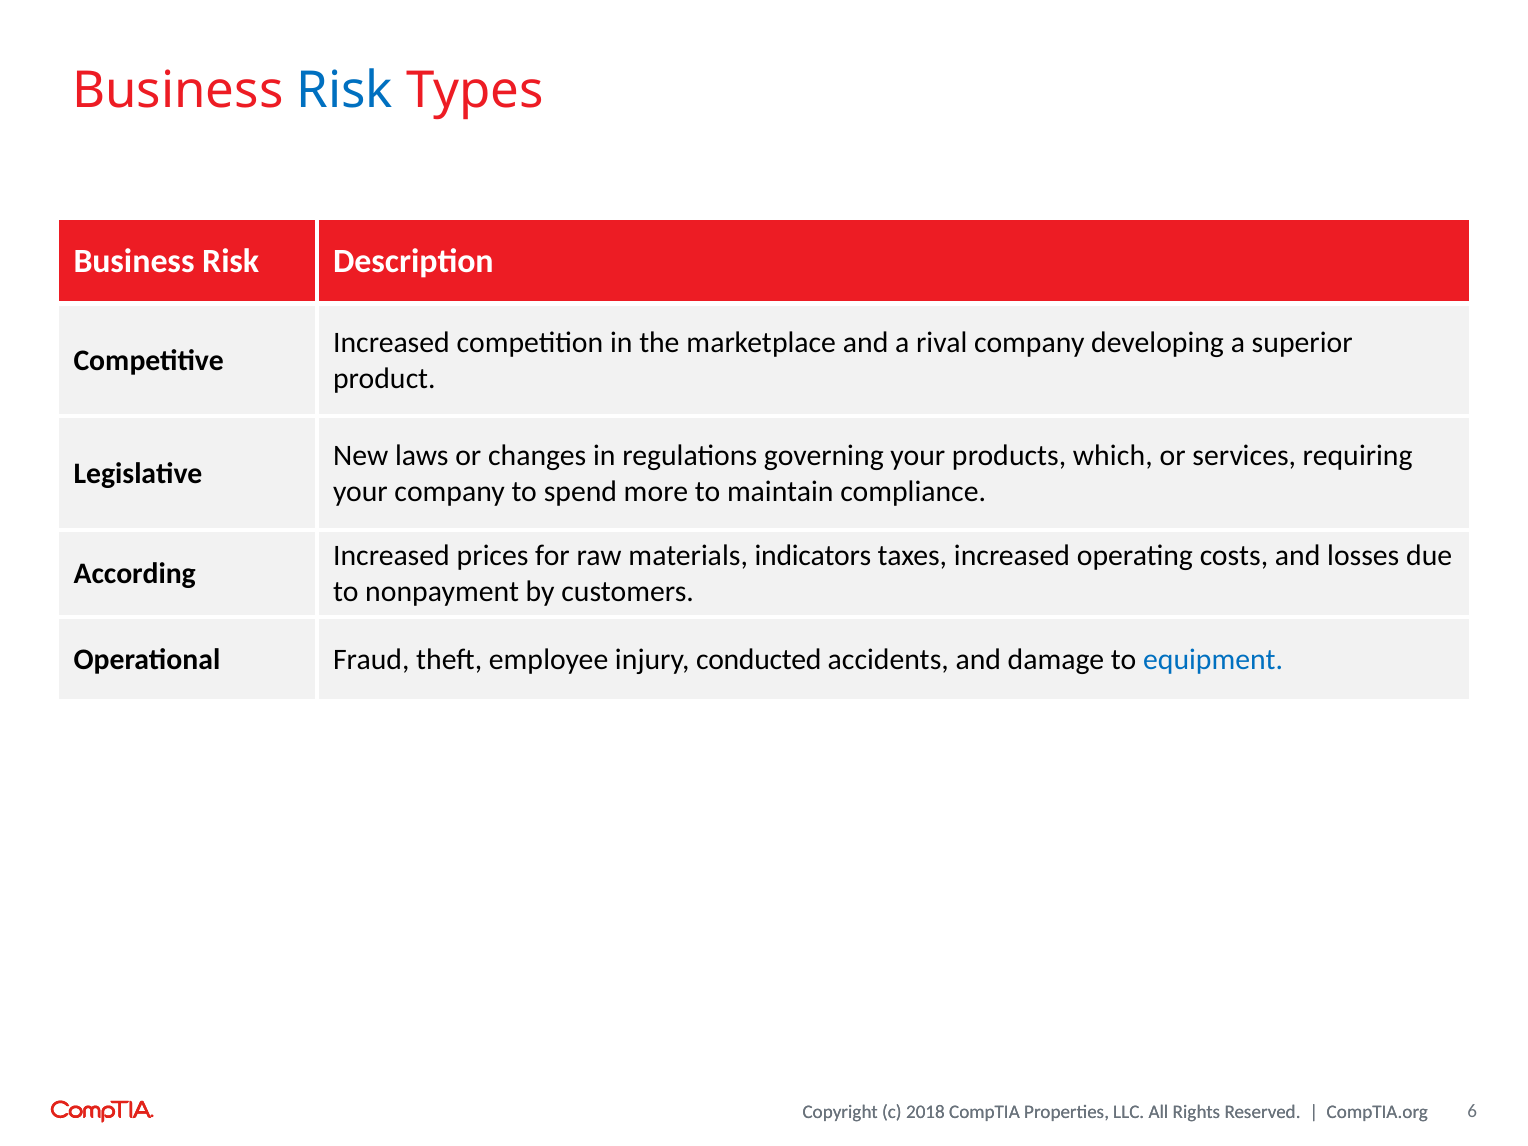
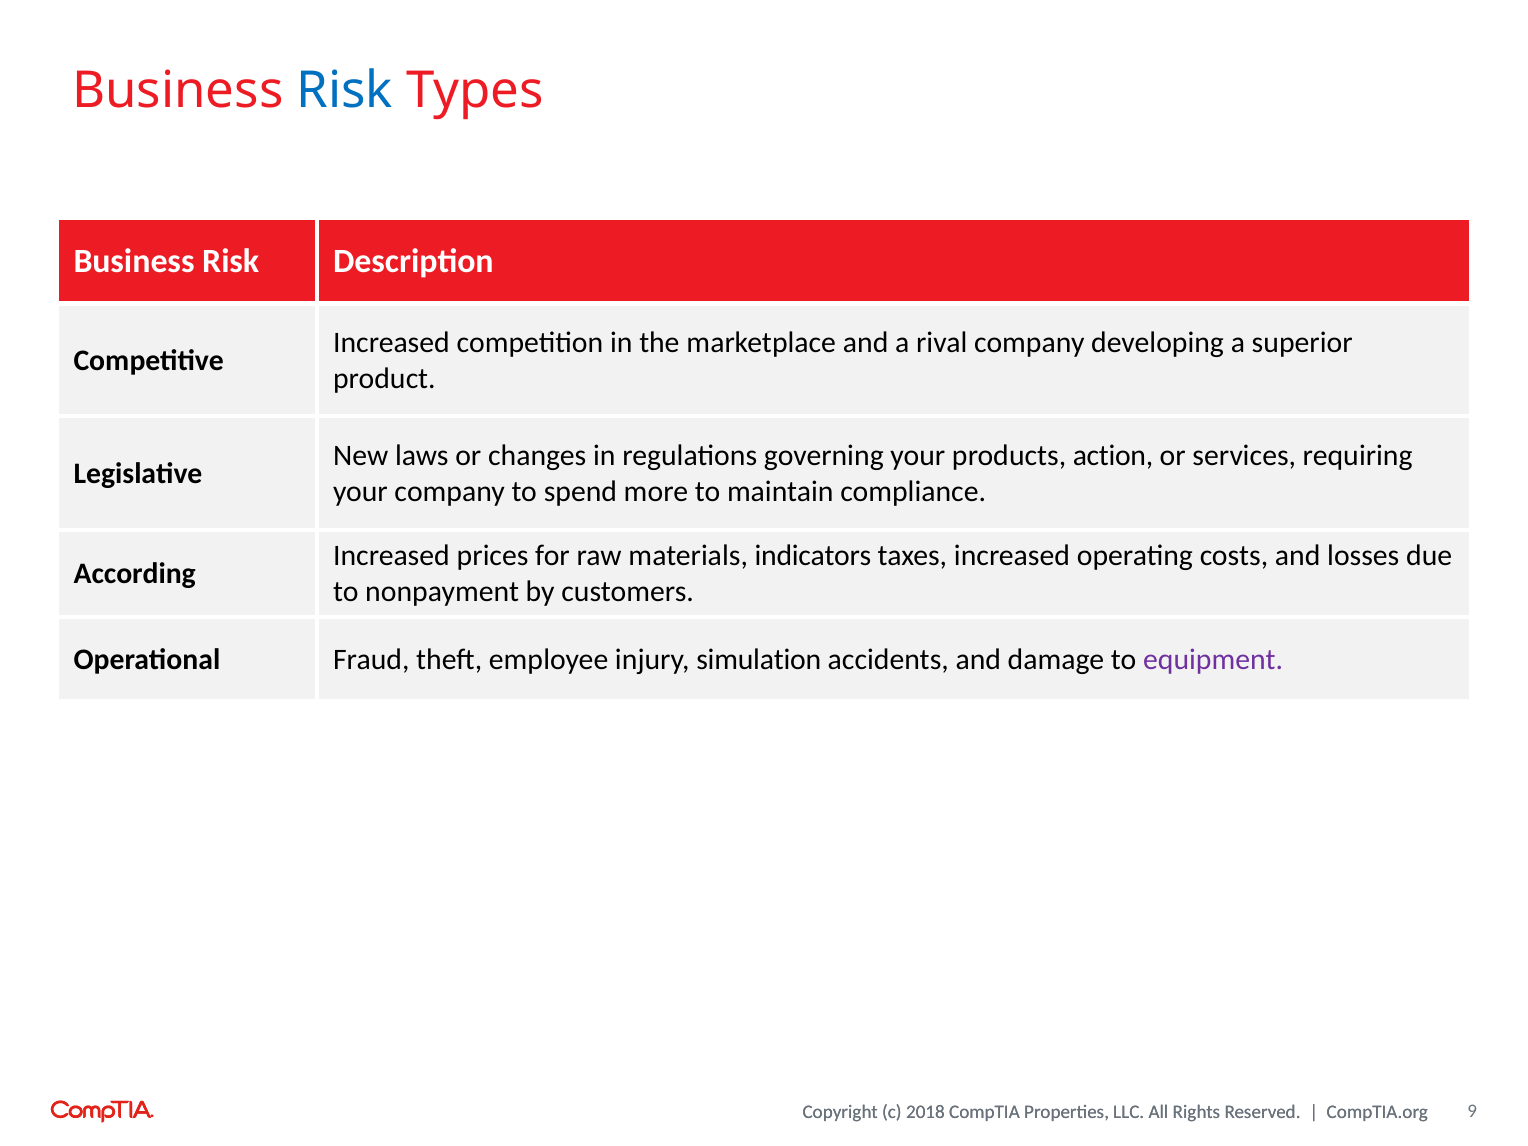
which: which -> action (1113, 455)
conducted: conducted -> simulation (759, 659)
equipment colour: blue -> purple (1213, 659)
6: 6 -> 9 (1472, 1111)
